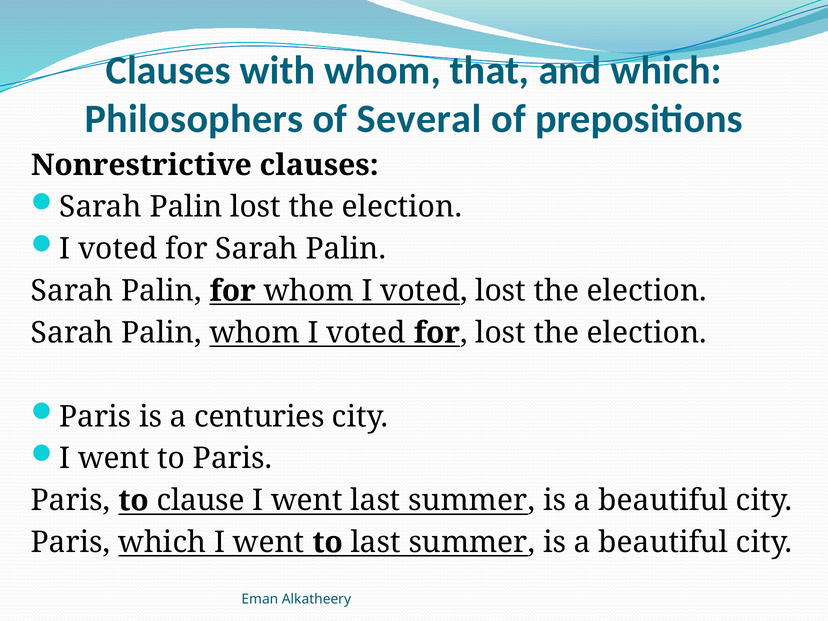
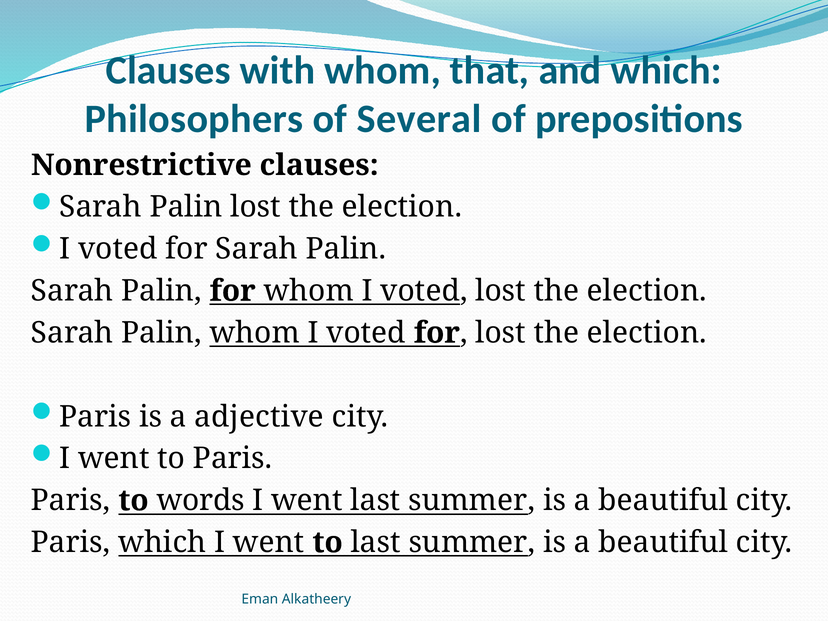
centuries: centuries -> adjective (259, 417)
clause: clause -> words (201, 500)
